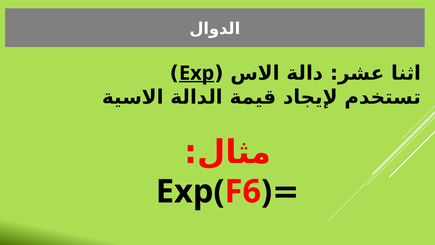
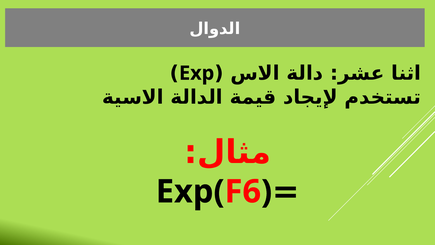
Exp underline: present -> none (197, 73)
